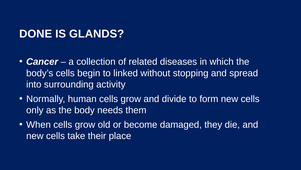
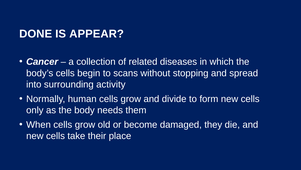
GLANDS: GLANDS -> APPEAR (97, 34)
linked: linked -> scans (126, 73)
